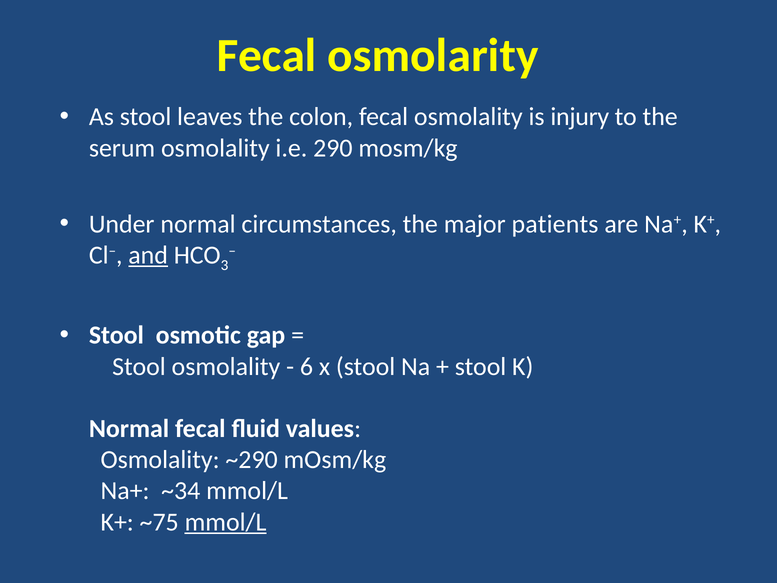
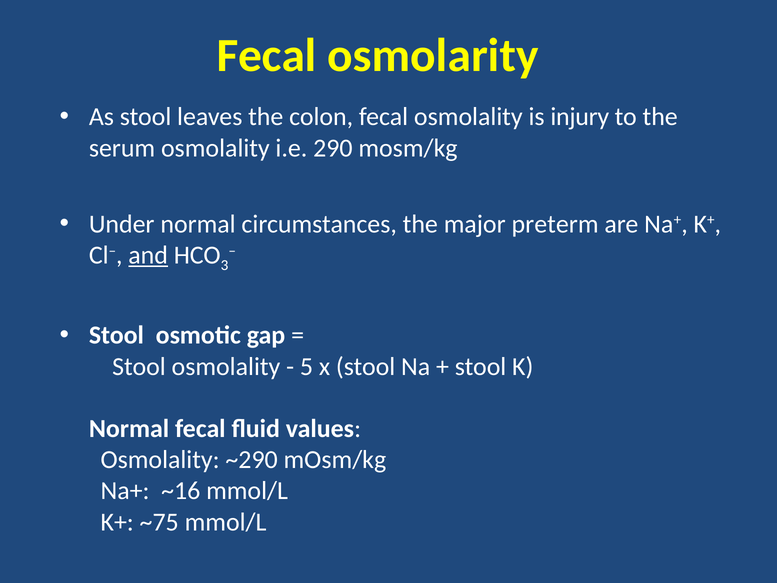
patients: patients -> preterm (555, 224)
6: 6 -> 5 (307, 366)
~34: ~34 -> ~16 (181, 491)
mmol/L underline: present -> none (226, 522)
